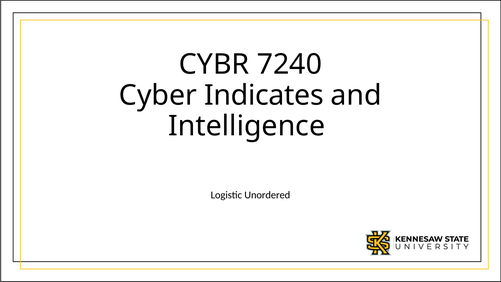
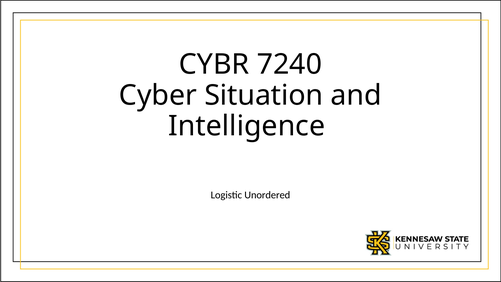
Indicates: Indicates -> Situation (264, 95)
